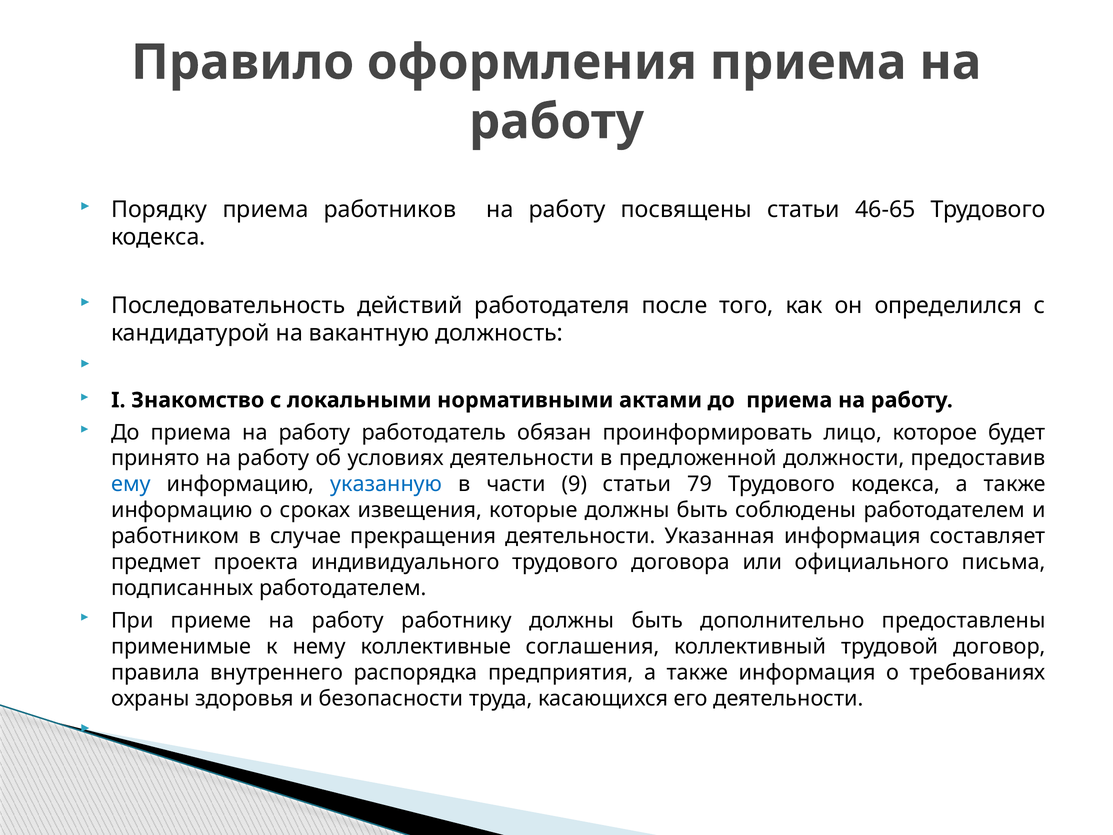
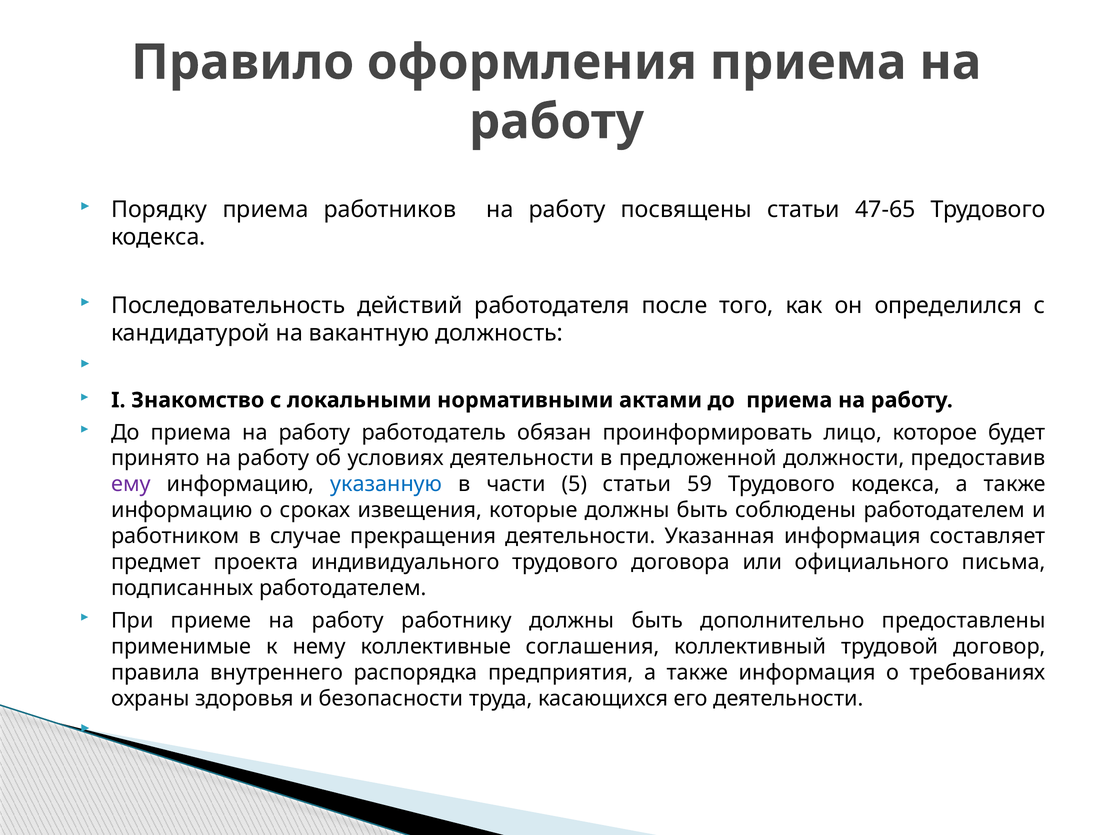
46-65: 46-65 -> 47-65 (885, 209)
ему colour: blue -> purple (131, 484)
9: 9 -> 5 (574, 484)
79: 79 -> 59 (700, 484)
